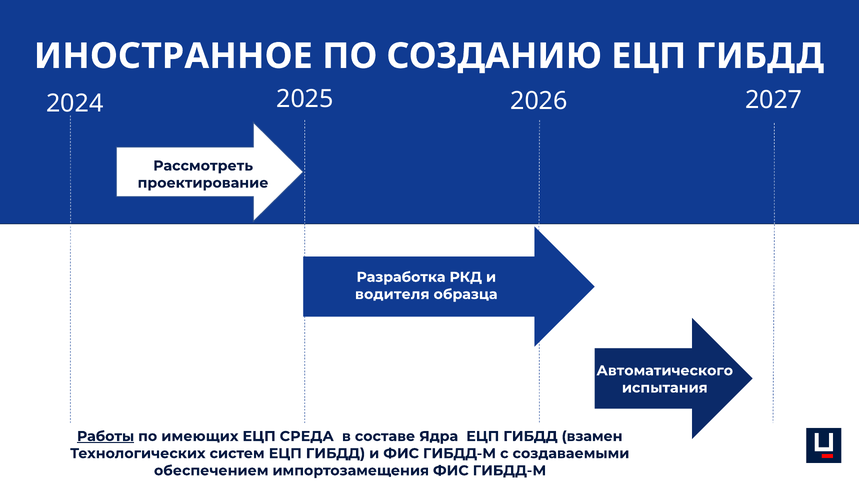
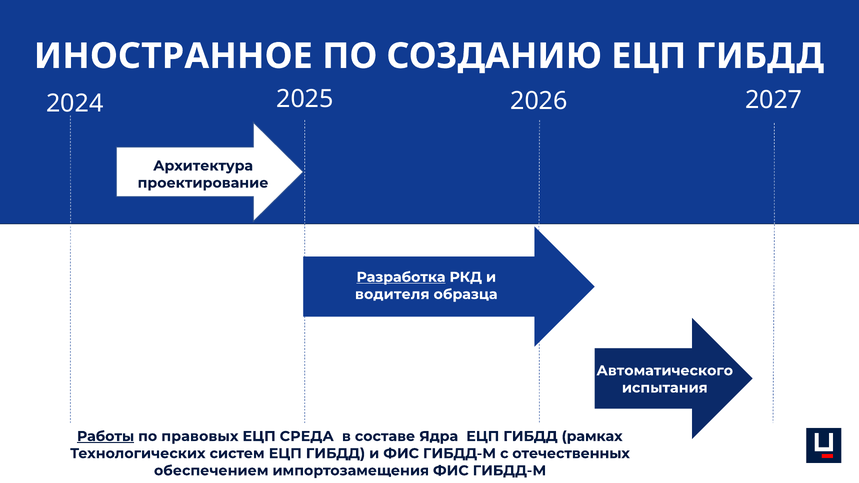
Рассмотреть: Рассмотреть -> Архитектура (203, 166)
Разработка underline: none -> present (401, 277)
имеющих: имеющих -> правовых (200, 436)
взамен: взамен -> рамках (592, 436)
создаваемыми: создаваемыми -> отечественных (571, 454)
